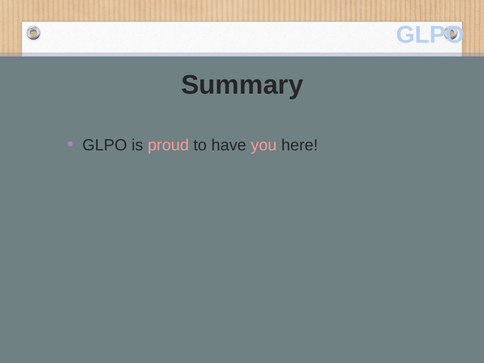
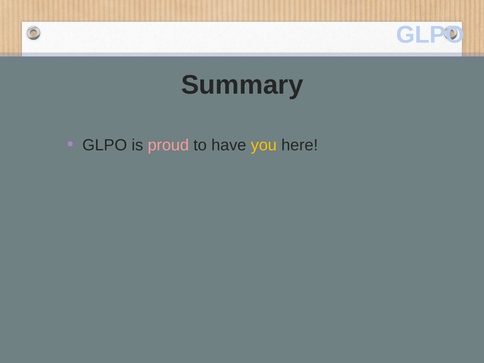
you colour: pink -> yellow (264, 145)
